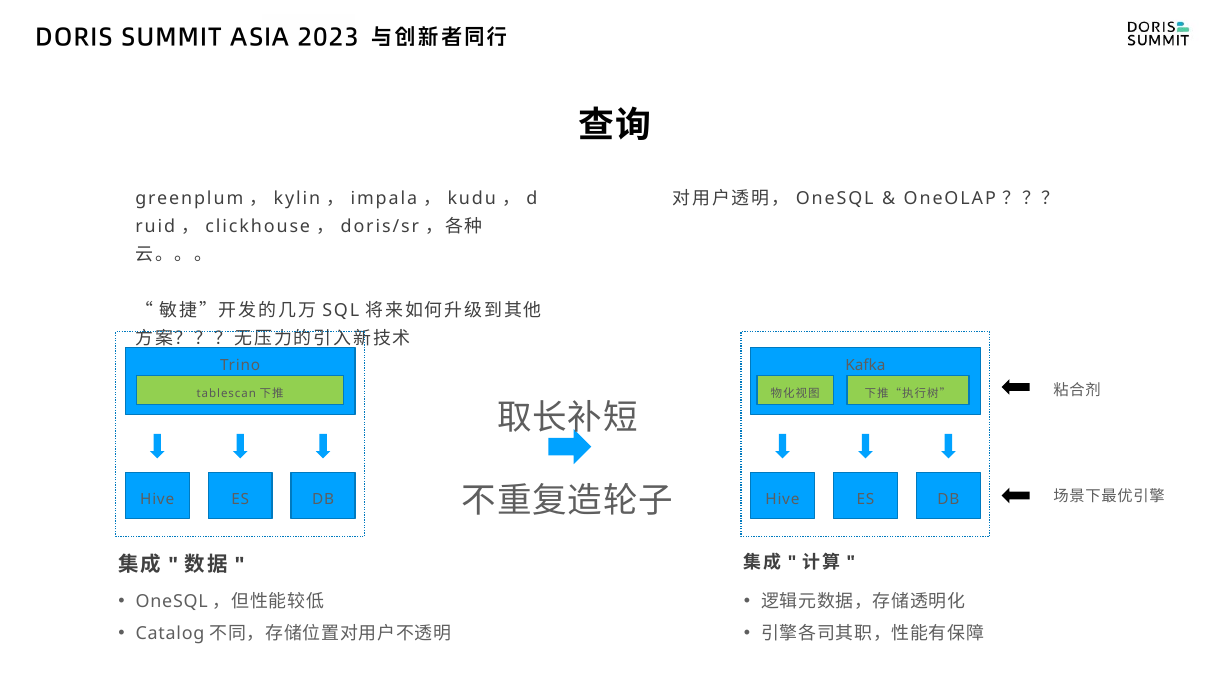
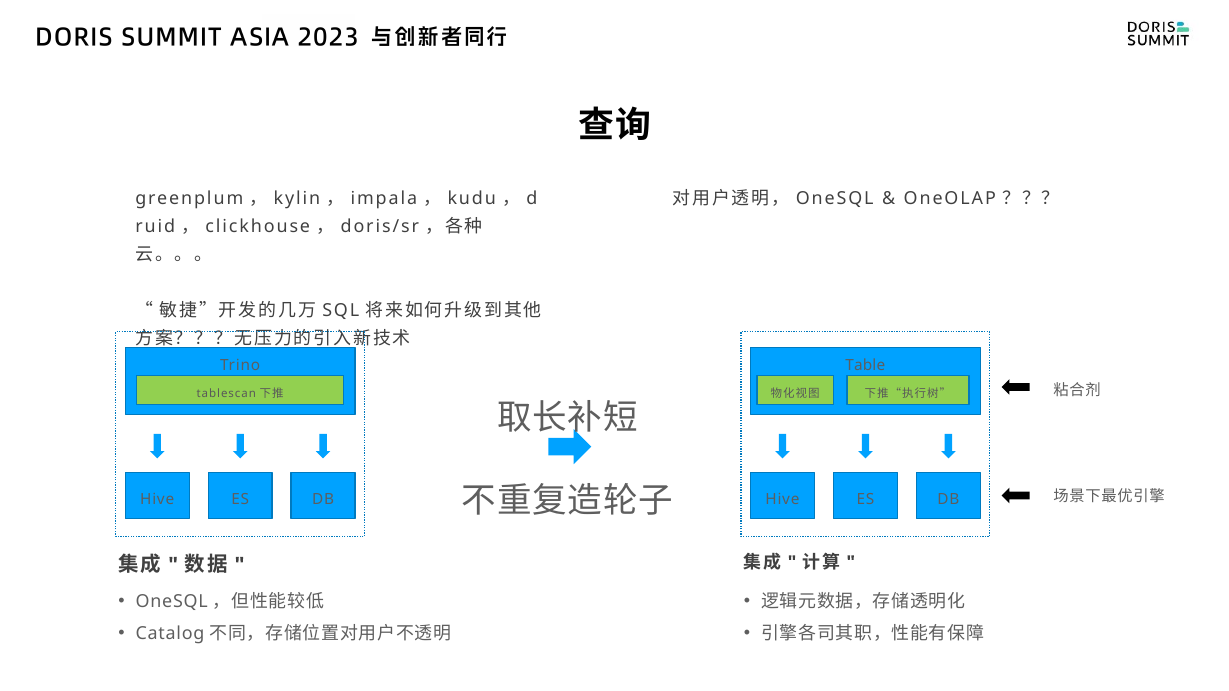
Kafka: Kafka -> Table (865, 365)
